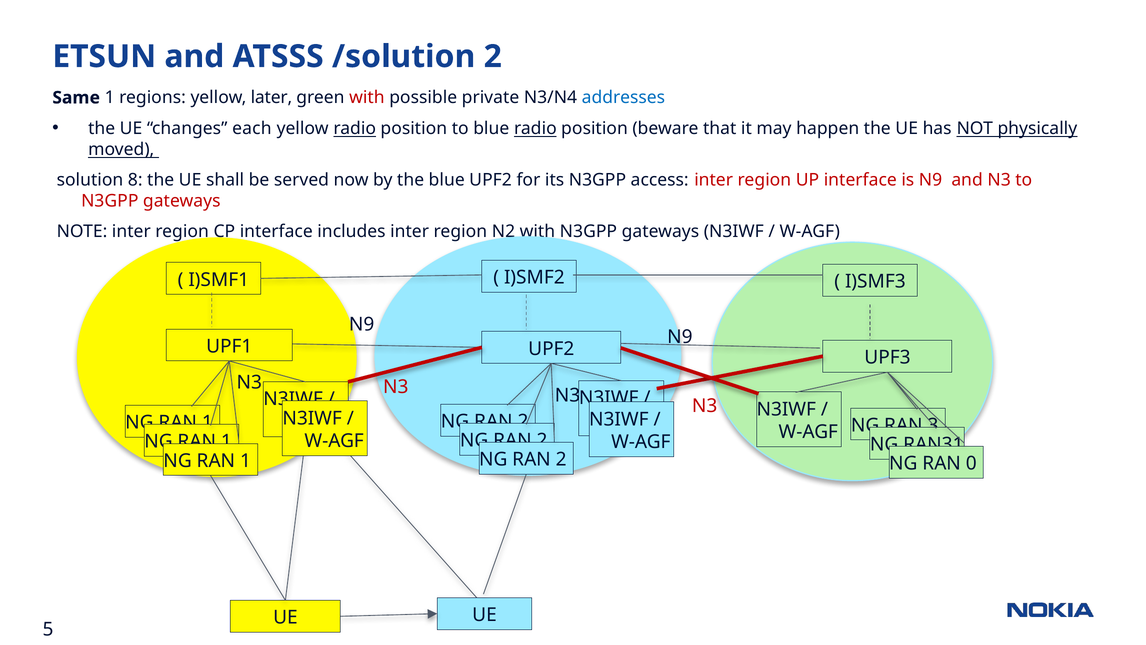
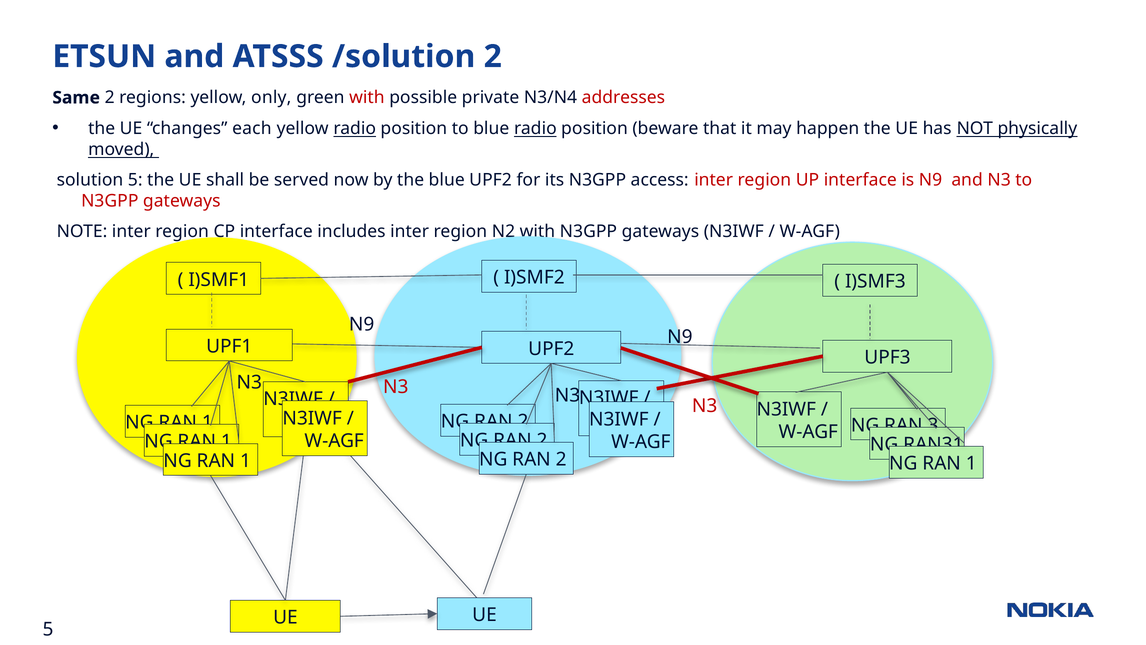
Same 1: 1 -> 2 (110, 98)
later: later -> only (271, 98)
addresses colour: blue -> red (623, 98)
solution 8: 8 -> 5 (135, 180)
0: 0 -> 1 (971, 463)
